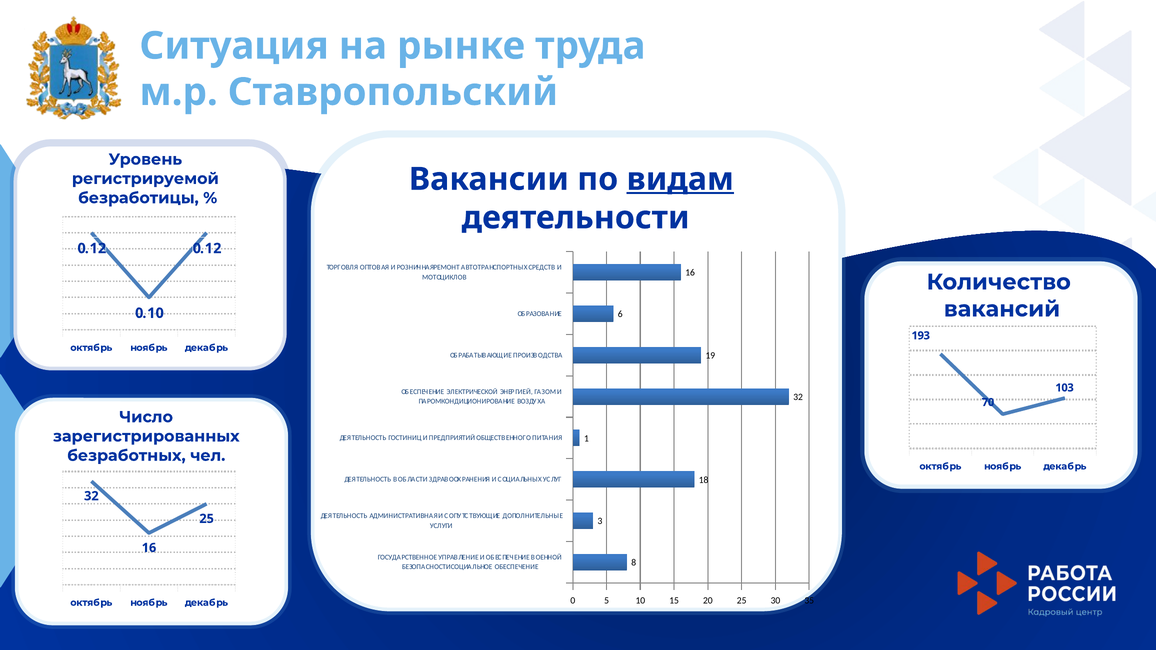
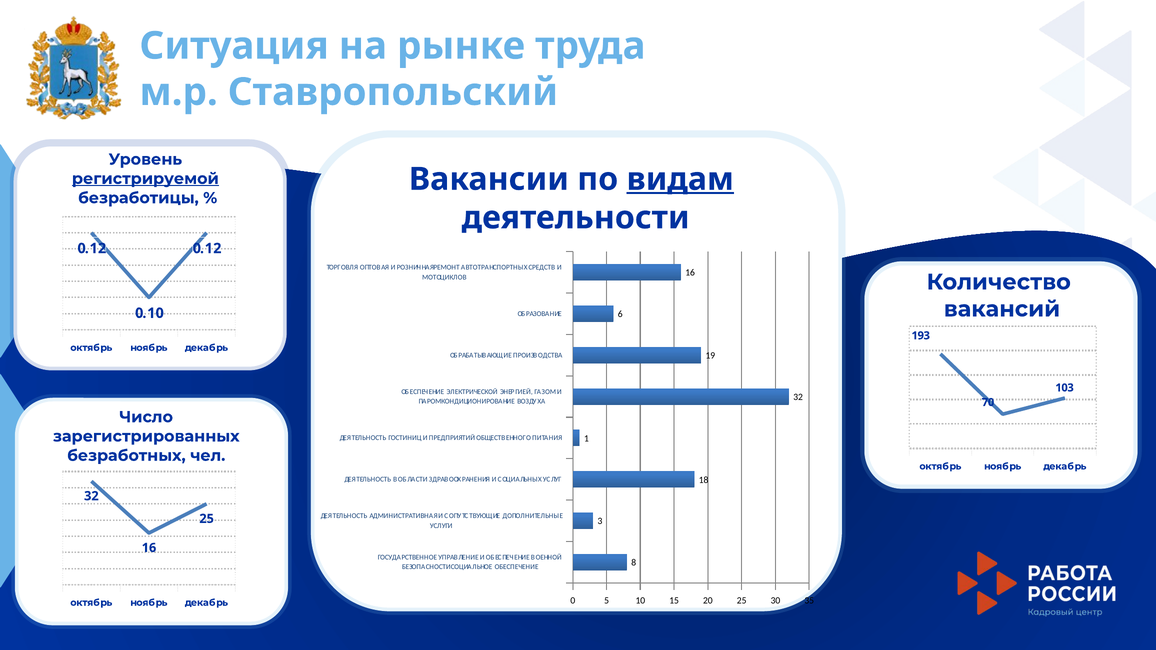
регистрируемой underline: none -> present (145, 179)
